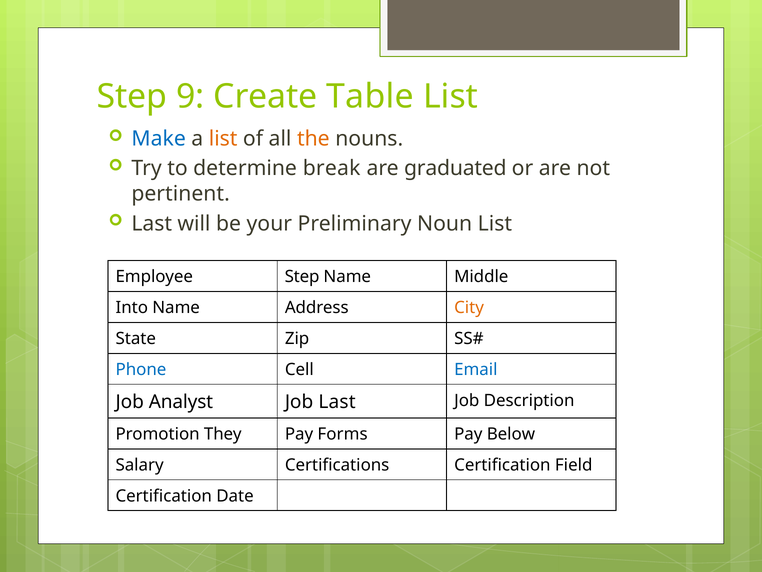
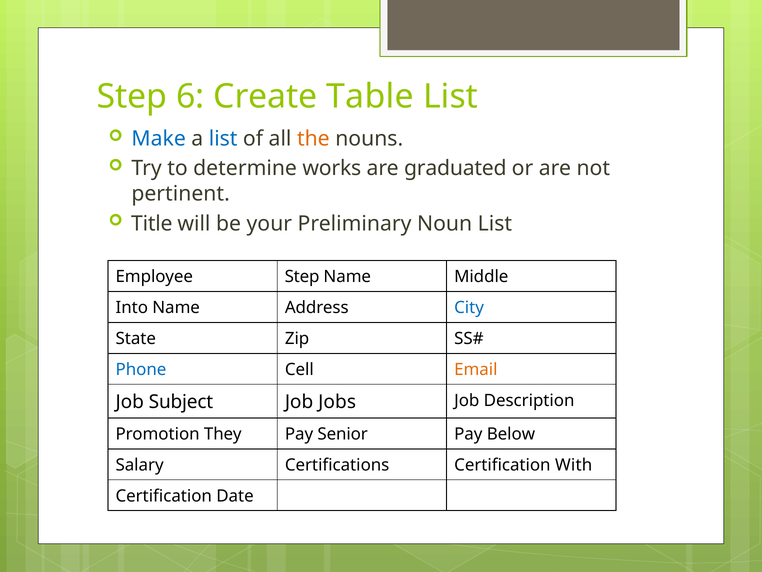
9: 9 -> 6 (190, 96)
list colour: orange -> blue (223, 139)
break: break -> works (332, 168)
Last: Last -> Title (152, 223)
City colour: orange -> blue (469, 307)
Email colour: blue -> orange (476, 369)
Analyst: Analyst -> Subject (181, 402)
Job Last: Last -> Jobs (337, 402)
Forms: Forms -> Senior (343, 434)
Field: Field -> With (574, 465)
